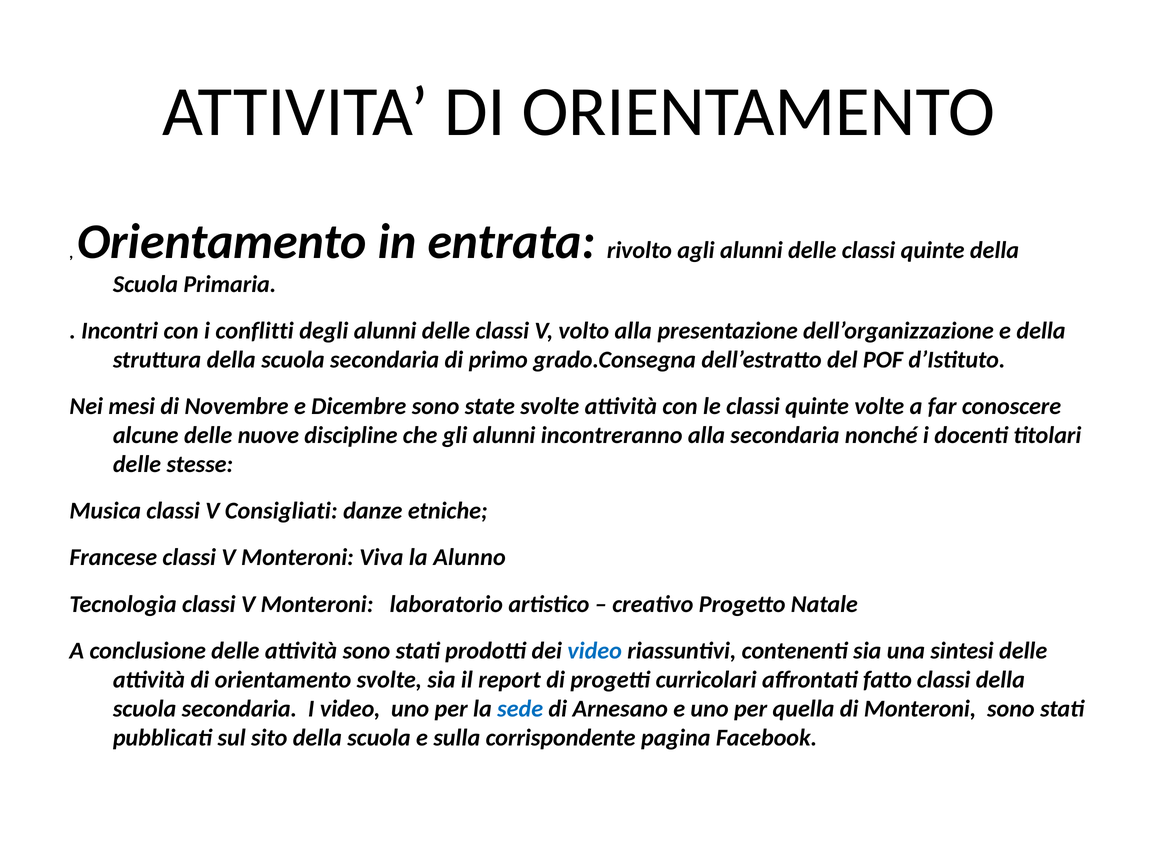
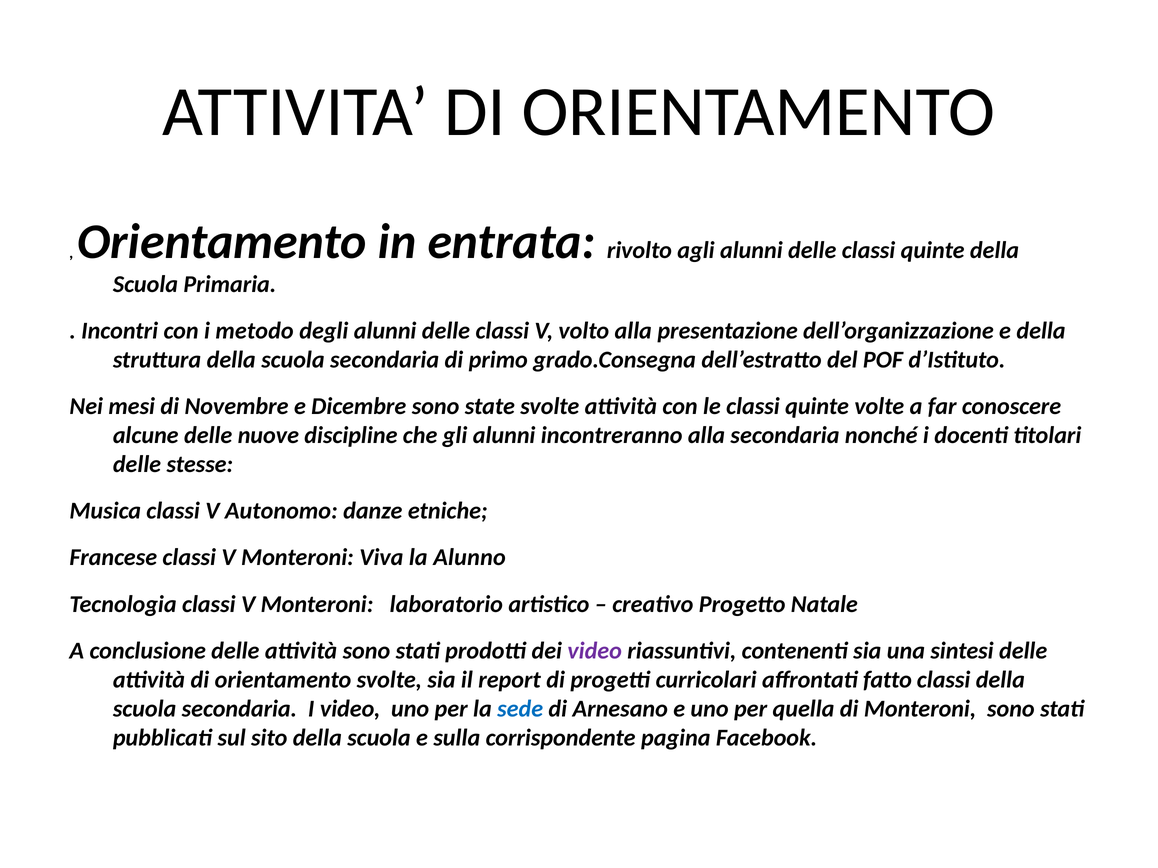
conflitti: conflitti -> metodo (255, 331)
Consigliati: Consigliati -> Autonomo (281, 511)
video colour: blue -> purple (595, 651)
